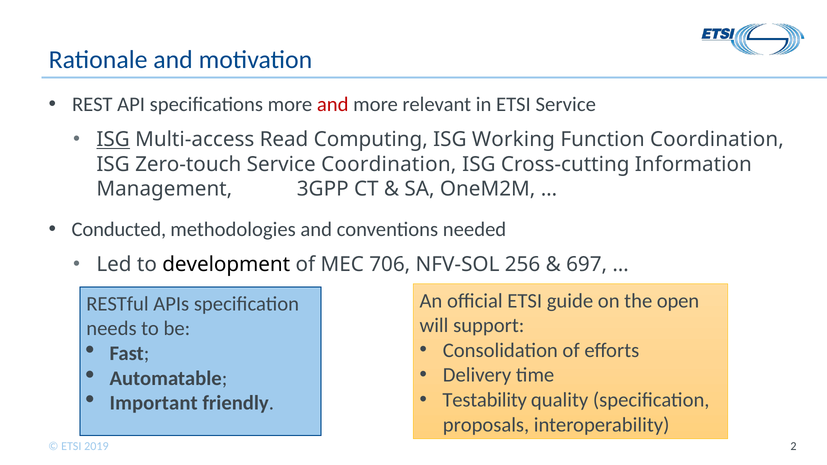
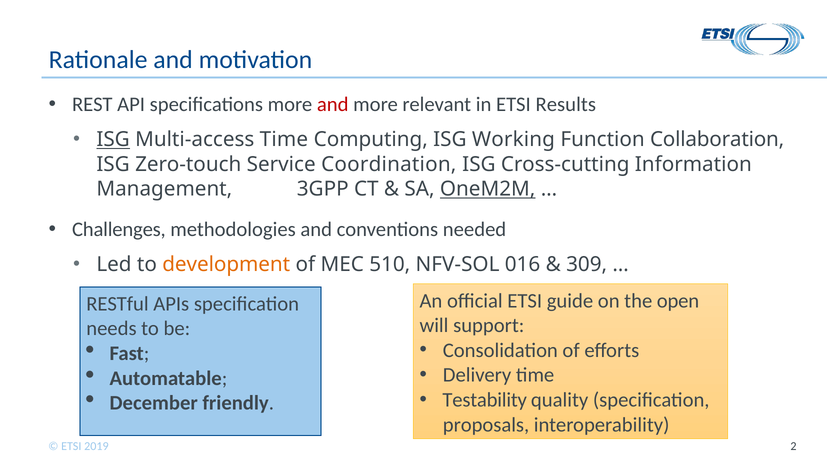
ETSI Service: Service -> Results (566, 104)
Multi-access Read: Read -> Time (284, 140)
Function Coordination: Coordination -> Collaboration (717, 140)
OneM2M underline: none -> present (488, 189)
Conducted: Conducted -> Challenges (119, 230)
development colour: black -> orange (226, 265)
706: 706 -> 510 (390, 265)
256: 256 -> 016 (523, 265)
697: 697 -> 309 (587, 265)
Important: Important -> December (154, 403)
